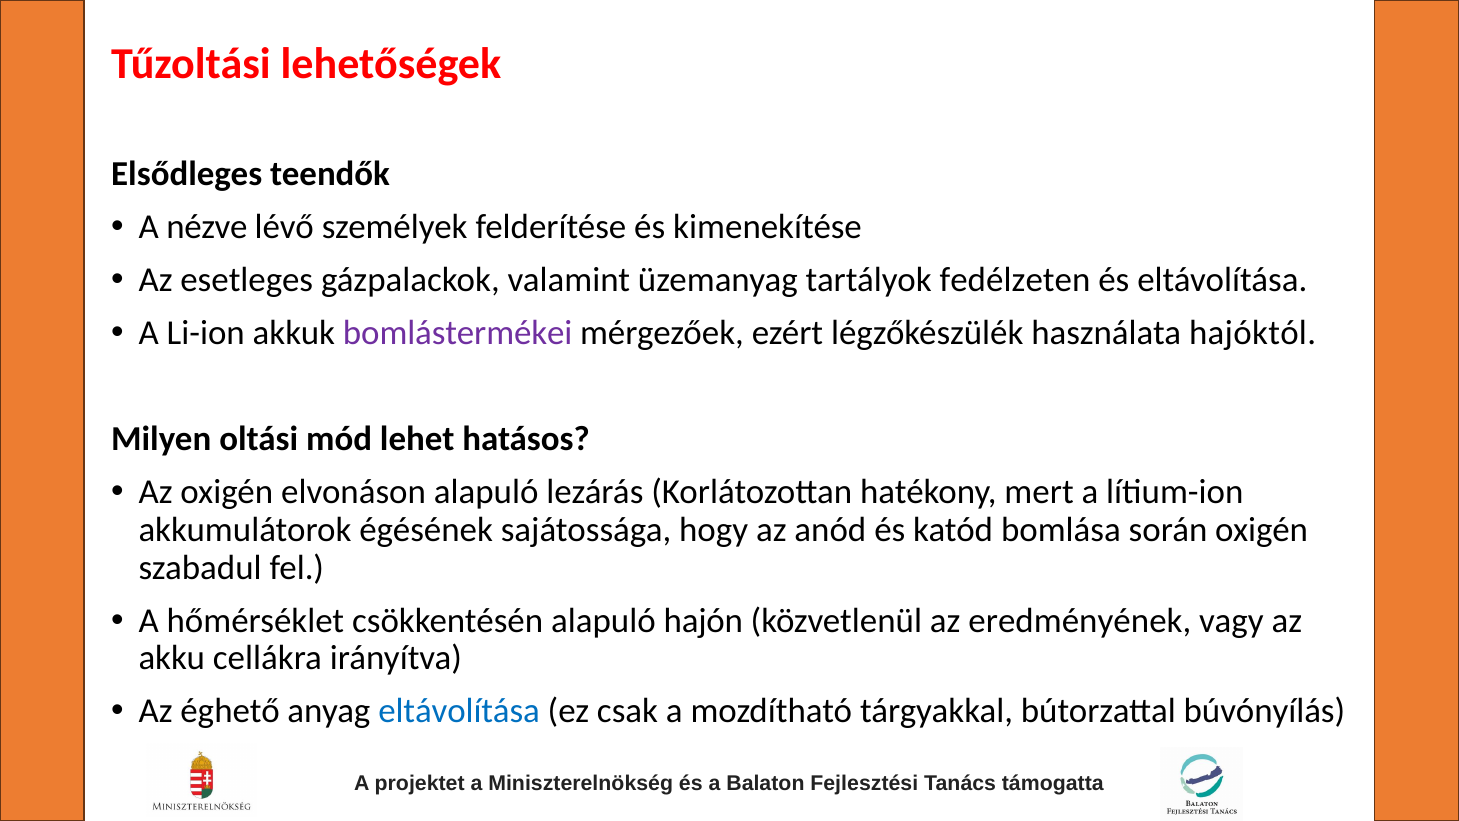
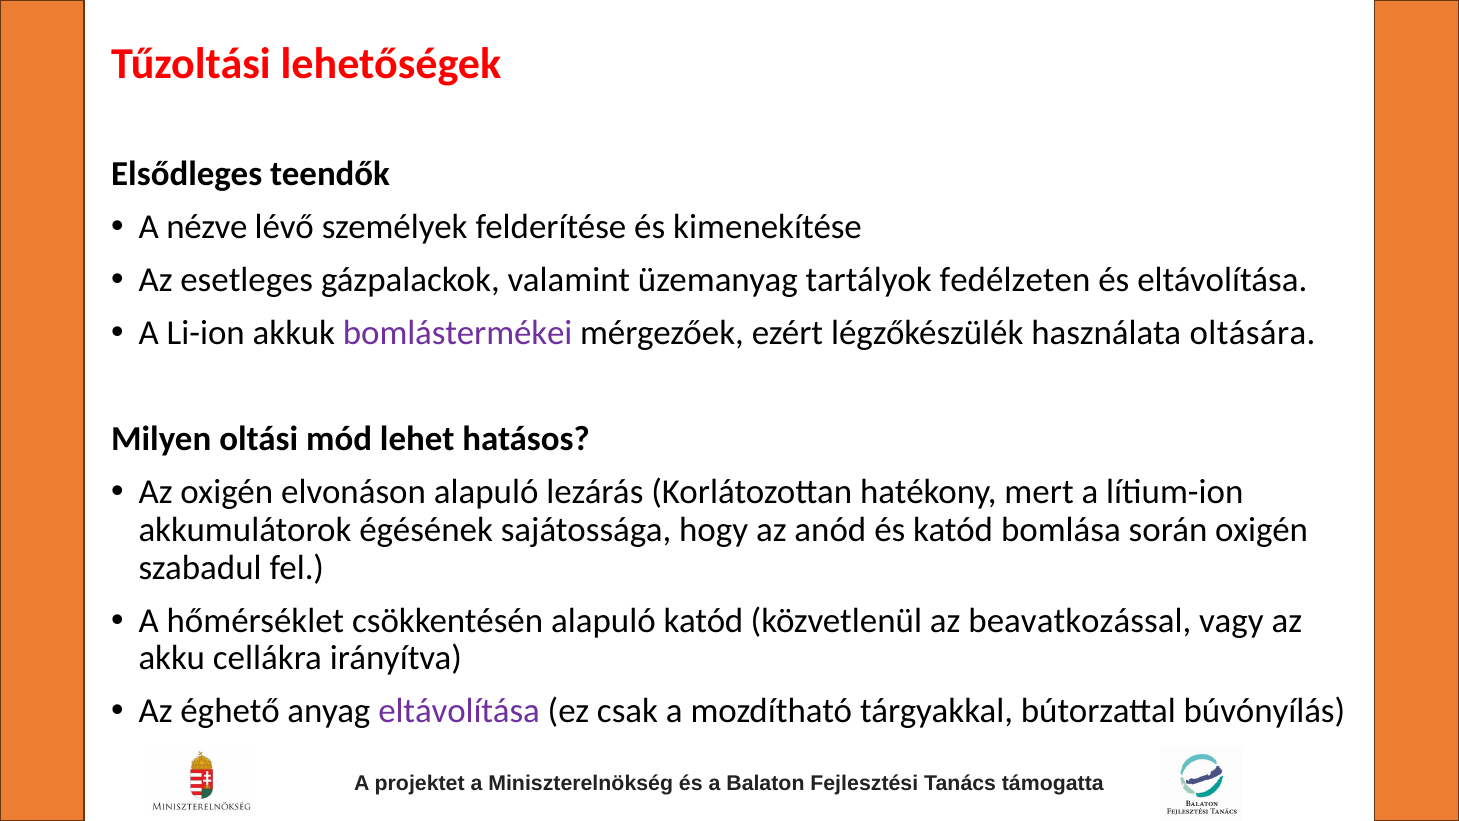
hajóktól: hajóktól -> oltására (1253, 333)
alapuló hajón: hajón -> katód (703, 620)
eredményének: eredményének -> beavatkozással (1080, 620)
eltávolítása colour: blue -> purple (459, 711)
